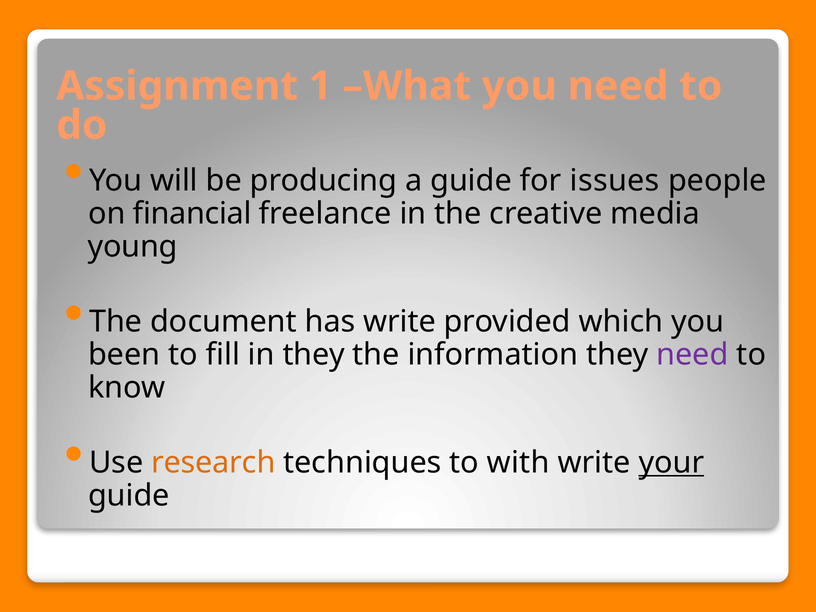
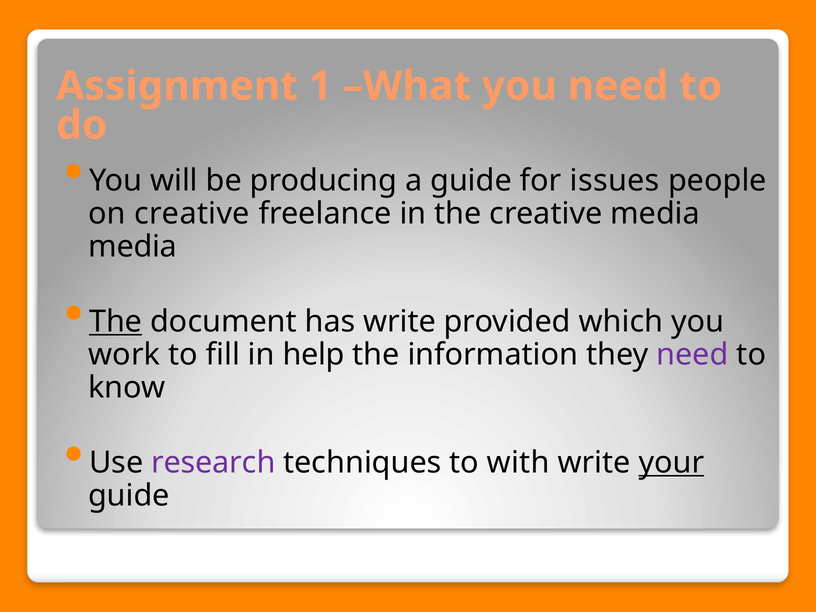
on financial: financial -> creative (192, 214)
young: young -> media (133, 247)
The underline: none -> present (116, 322)
been: been -> work (124, 355)
in they: they -> help (314, 355)
research colour: orange -> purple (213, 463)
